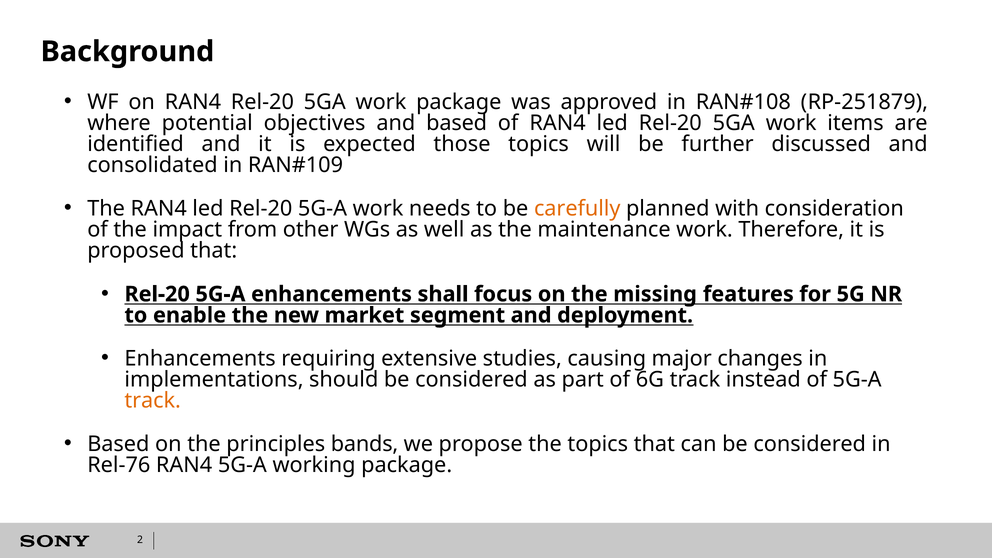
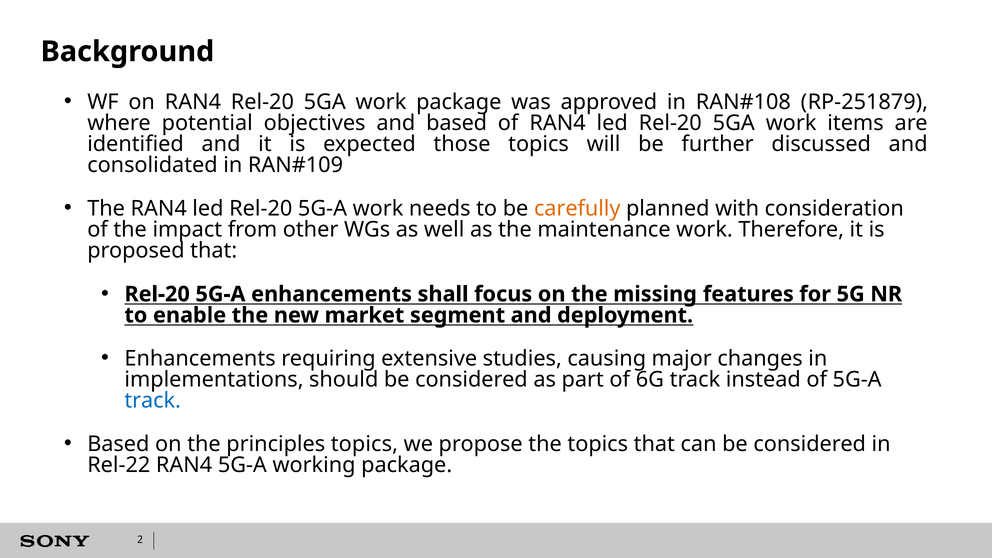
track colour: orange -> blue (153, 401)
principles bands: bands -> topics (364, 444)
Rel-76: Rel-76 -> Rel-22 (119, 465)
